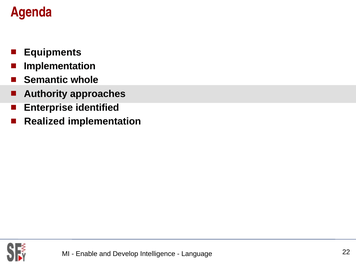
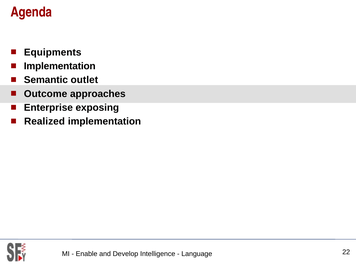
whole: whole -> outlet (84, 80)
Authority: Authority -> Outcome (46, 94)
identified: identified -> exposing (97, 108)
